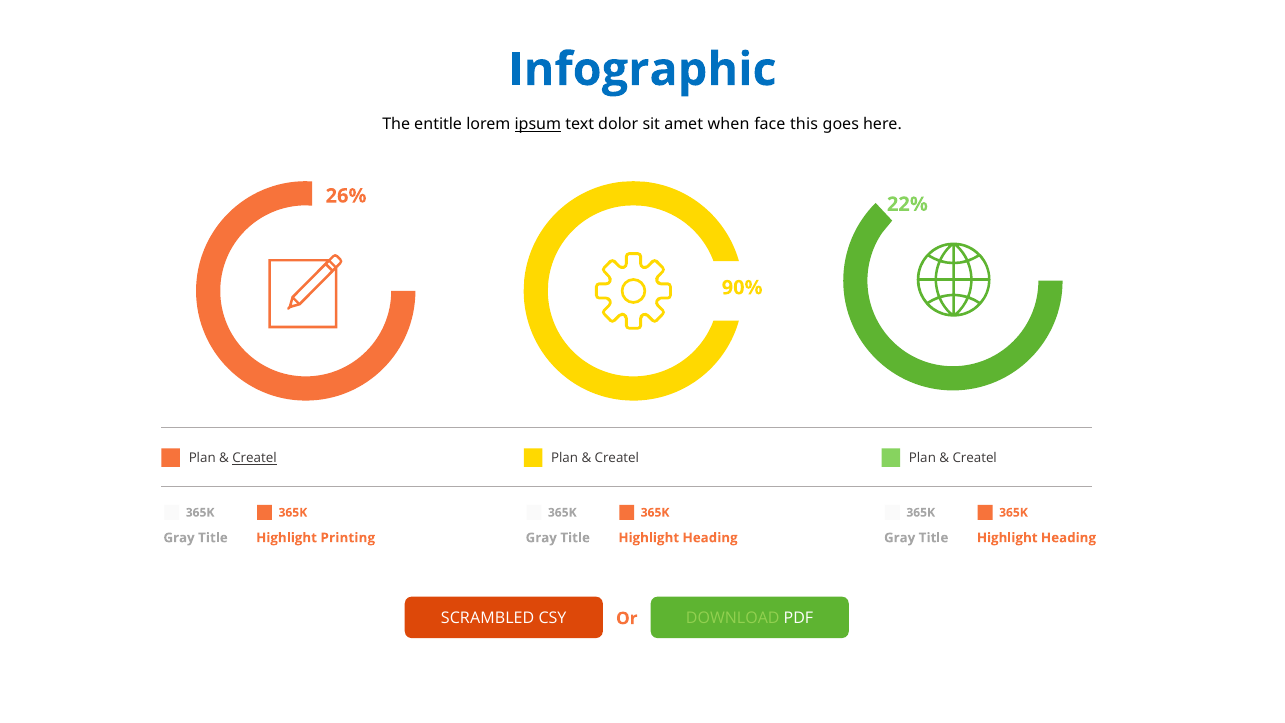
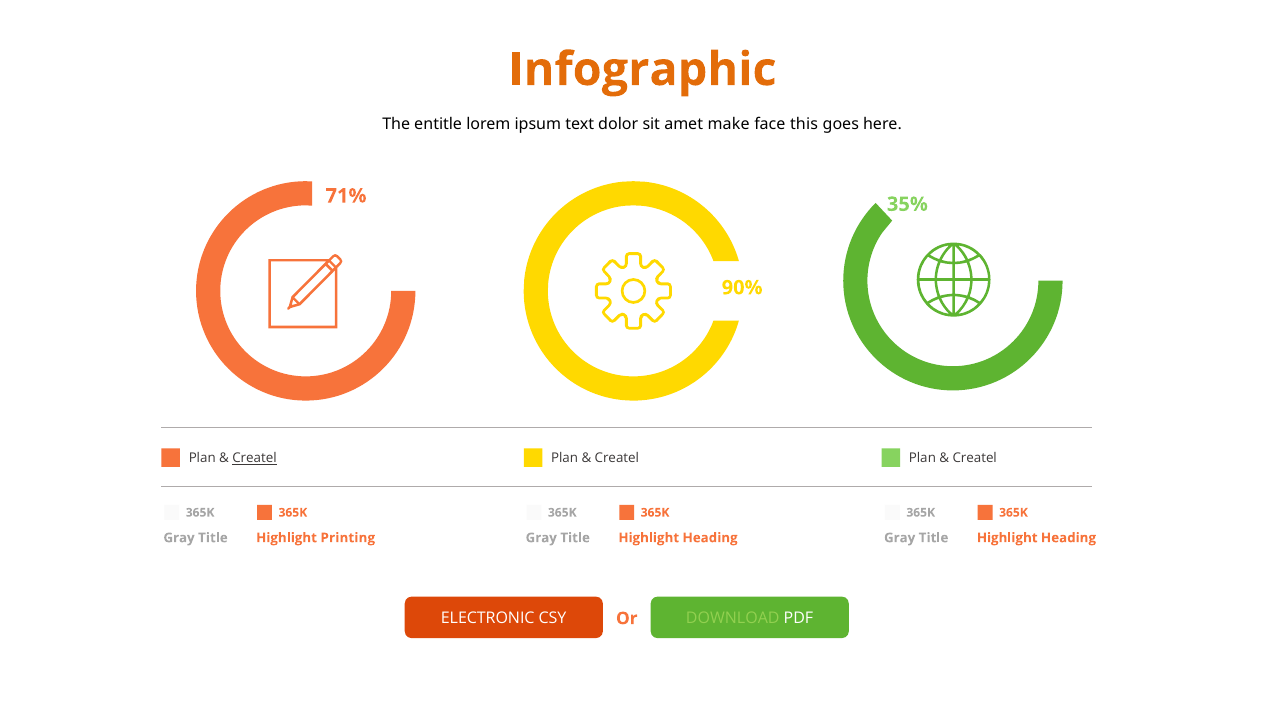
Infographic colour: blue -> orange (642, 70)
ipsum underline: present -> none (538, 124)
when: when -> make (729, 124)
26%: 26% -> 71% (346, 196)
22%: 22% -> 35% (907, 204)
SCRAMBLED: SCRAMBLED -> ELECTRONIC (488, 618)
